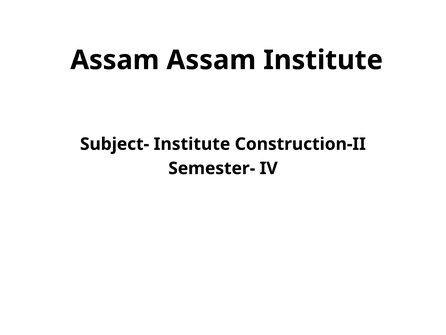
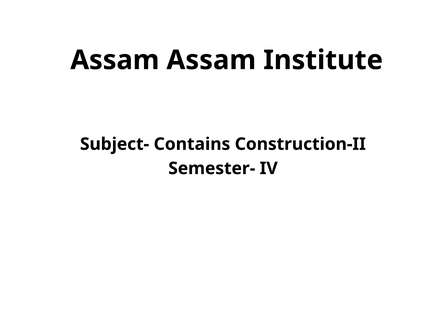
Subject- Institute: Institute -> Contains (192, 144)
